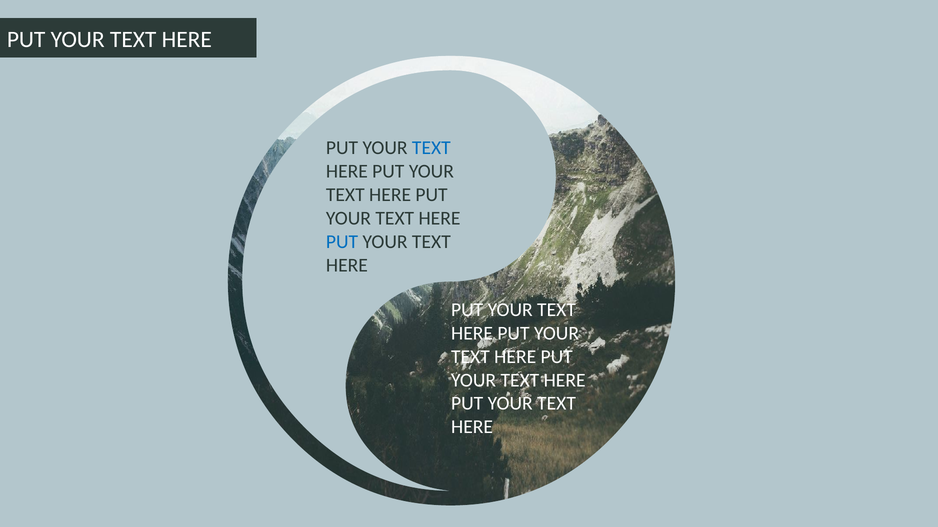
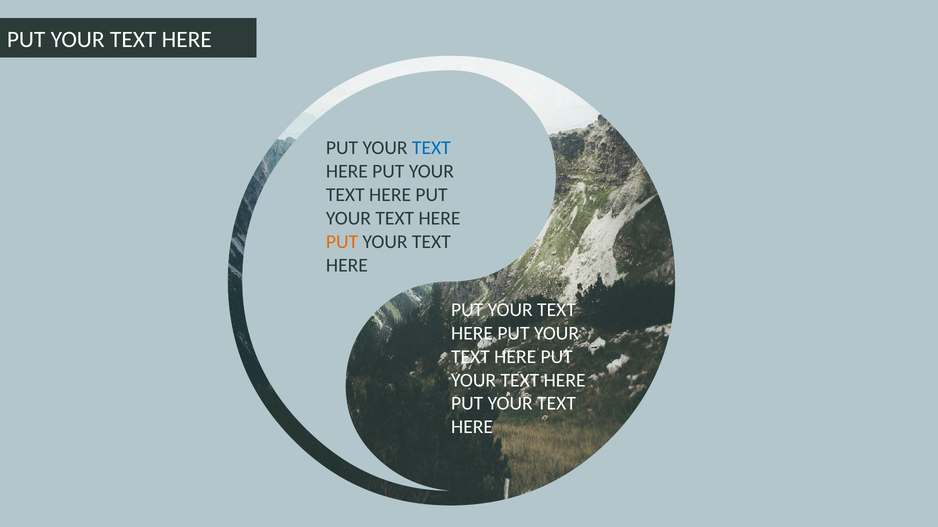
PUT colour: blue -> orange (342, 242)
